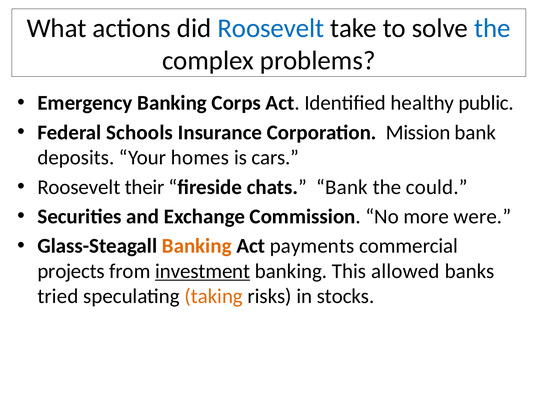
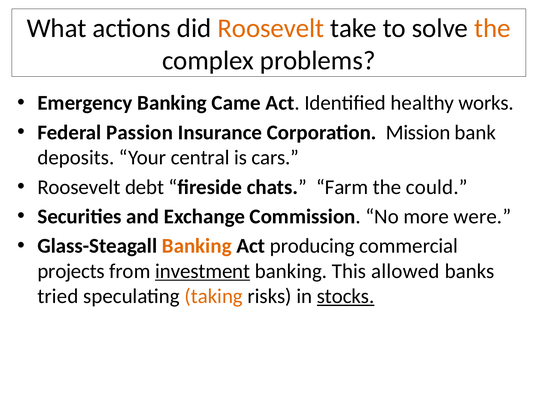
Roosevelt colour: blue -> orange (271, 28)
the colour: blue -> orange (492, 28)
Corps: Corps -> Came (236, 103)
public: public -> works (486, 103)
Schools: Schools -> Passion (140, 132)
homes: homes -> central (200, 157)
their: their -> debt (145, 187)
chats Bank: Bank -> Farm (342, 187)
payments: payments -> producing (312, 245)
stocks underline: none -> present (346, 296)
